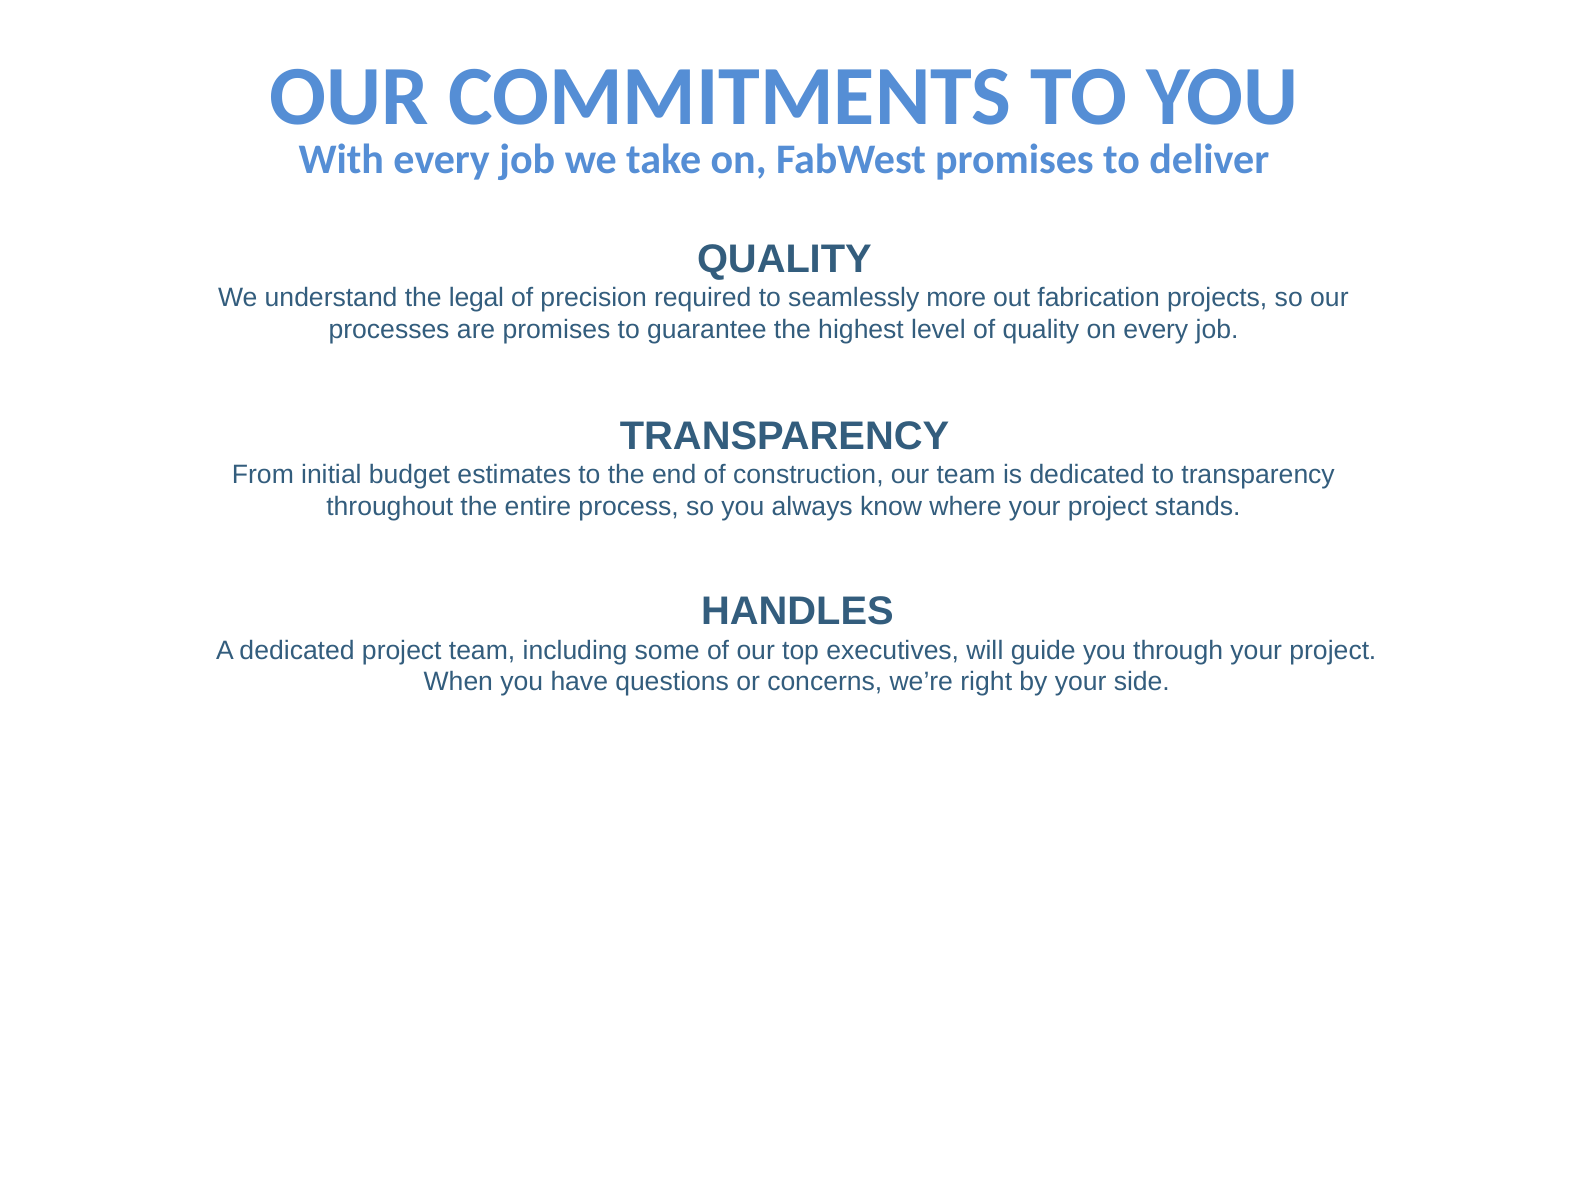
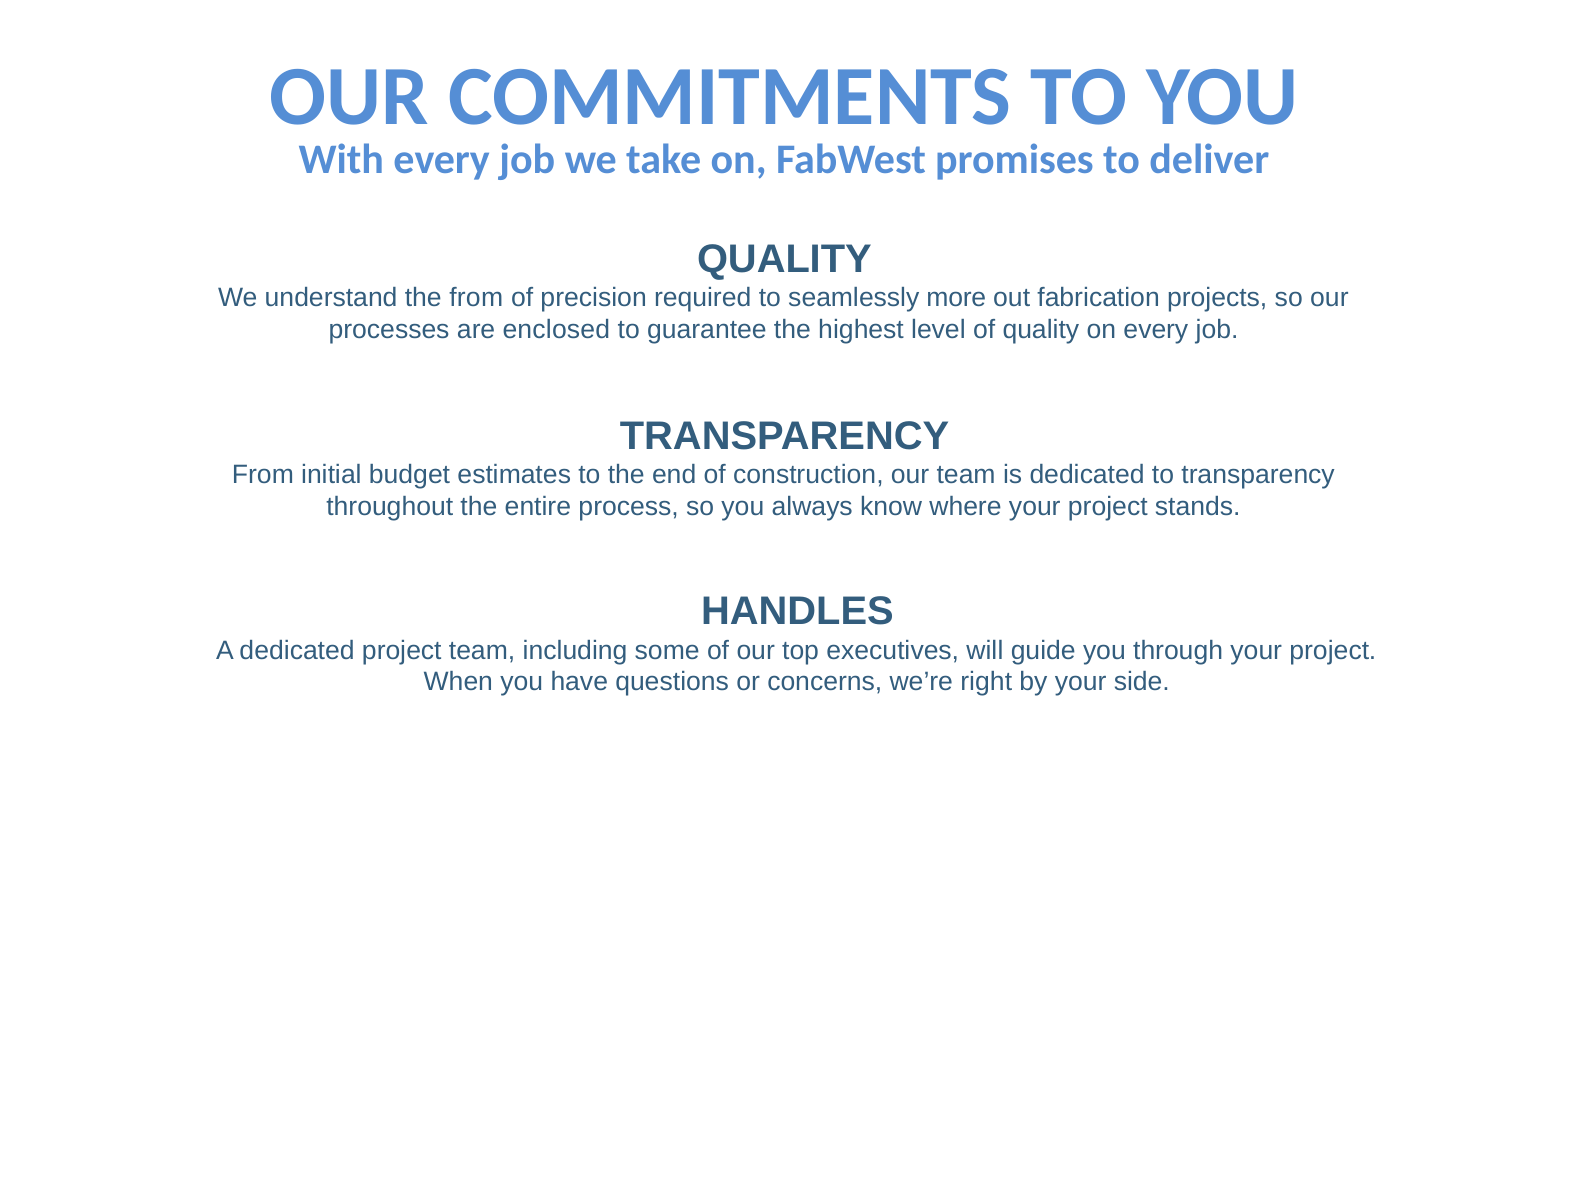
the legal: legal -> from (476, 298)
are promises: promises -> enclosed (556, 330)
